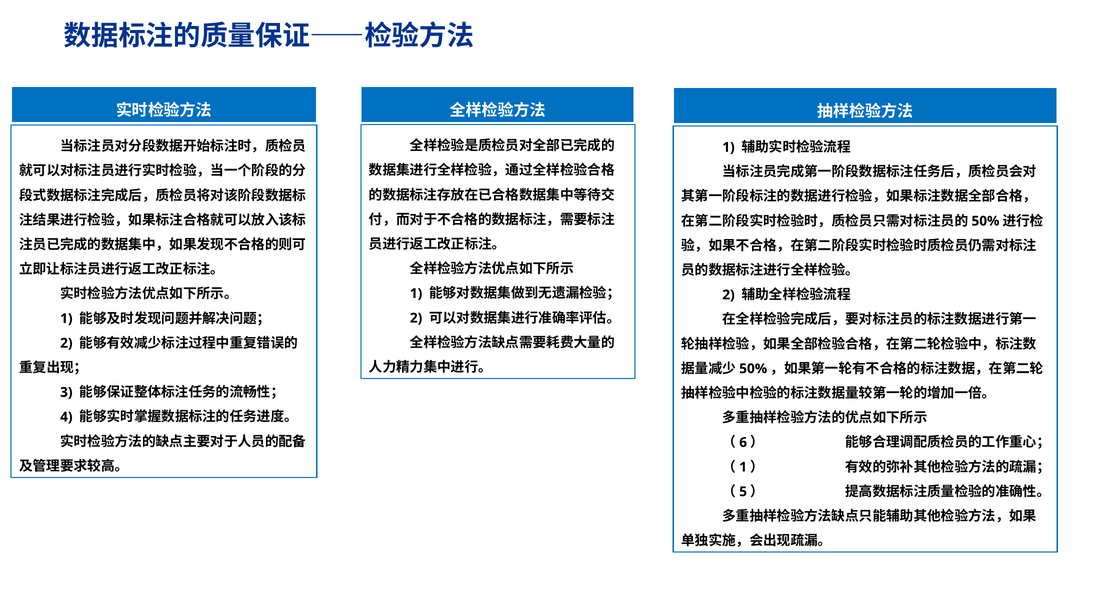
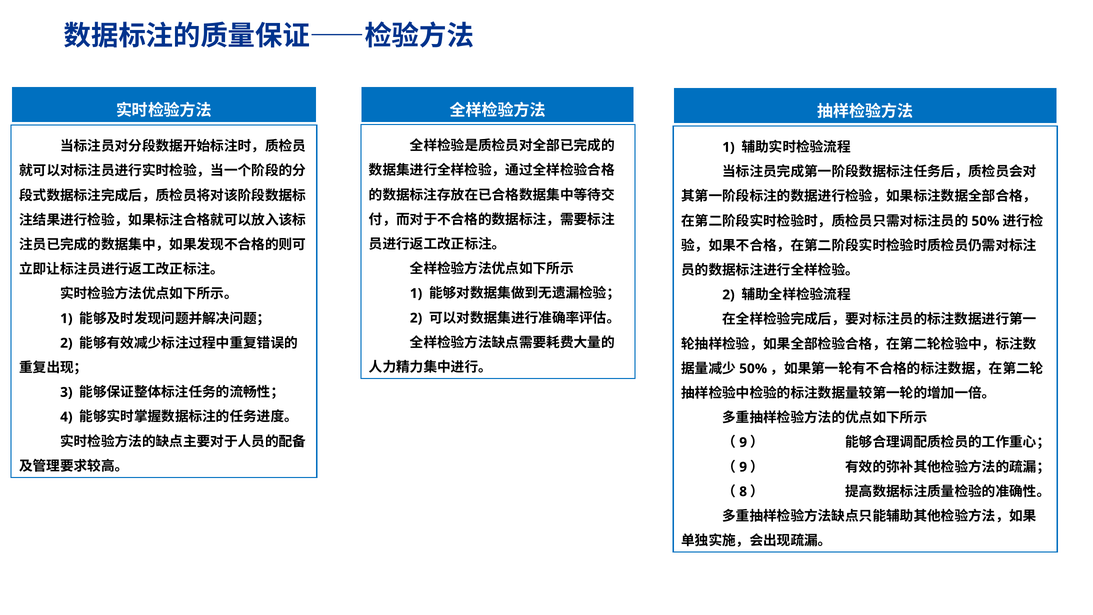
6: 6 -> 9 (743, 442)
1: 1 -> 9 (743, 467)
5: 5 -> 8 (743, 492)
